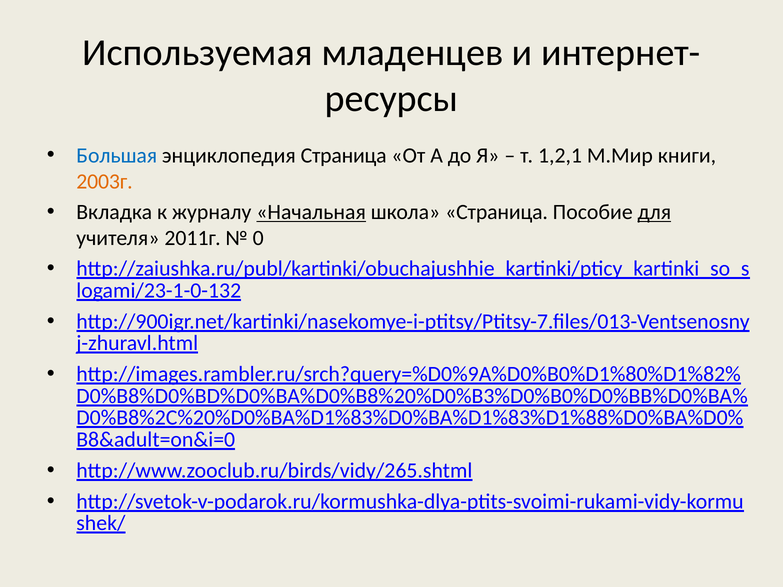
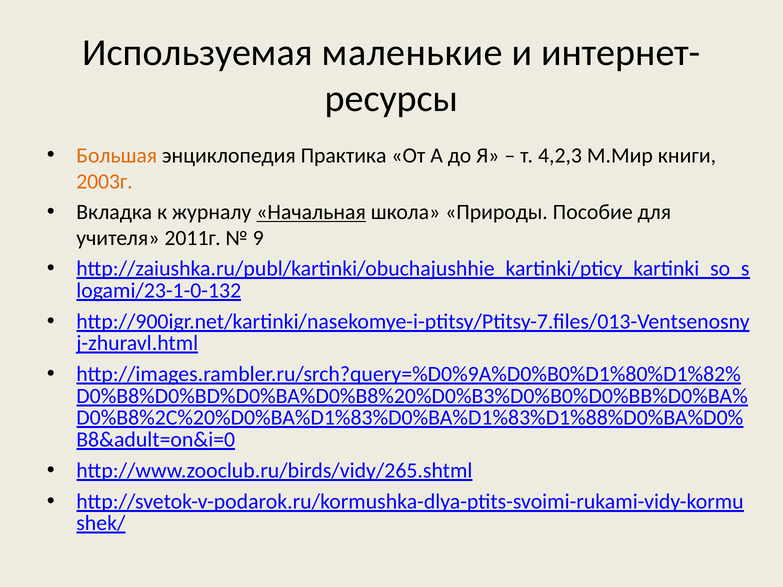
младенцев: младенцев -> маленькие (412, 53)
Большая colour: blue -> orange (117, 156)
энциклопедия Страница: Страница -> Практика (344, 156)
1,2,1: 1,2,1 -> 4,2,3 (560, 156)
школа Страница: Страница -> Природы (496, 212)
для underline: present -> none (654, 212)
0: 0 -> 9 (258, 238)
